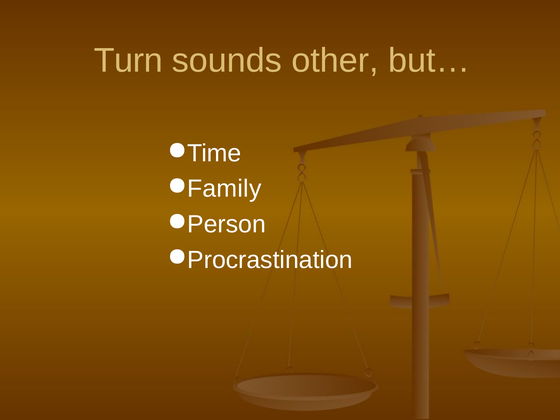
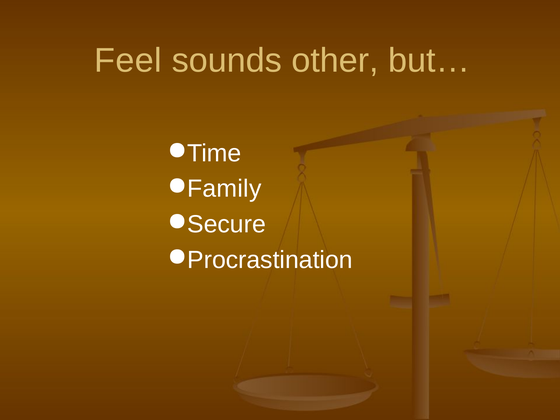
Turn: Turn -> Feel (128, 60)
Person: Person -> Secure (227, 224)
